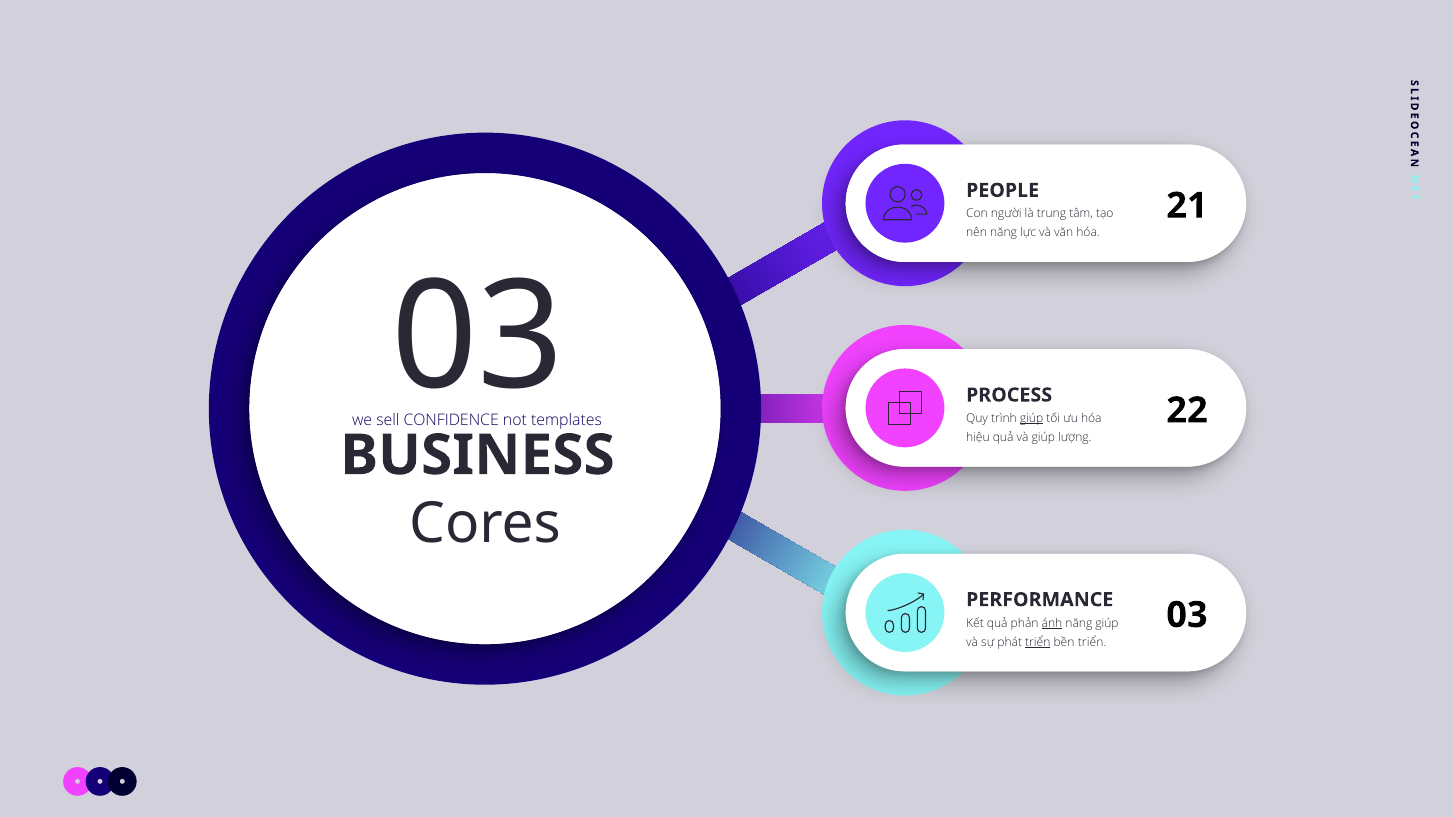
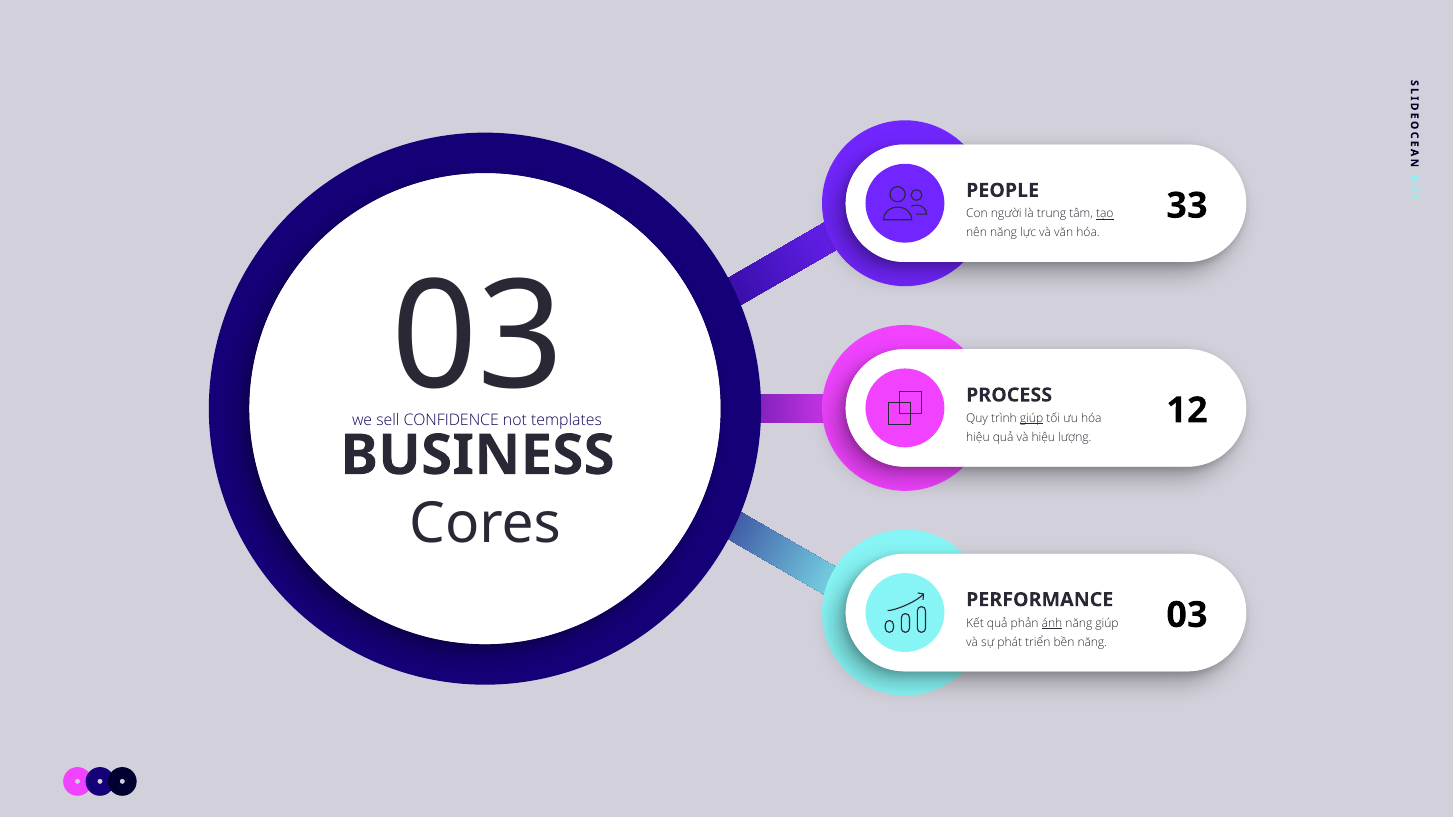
tạo underline: none -> present (1105, 214)
21: 21 -> 33 (1187, 206)
và giúp: giúp -> hiệu (1043, 438)
22: 22 -> 12 (1187, 411)
triển underline: present -> none (1038, 642)
bền triển: triển -> năng (1092, 642)
